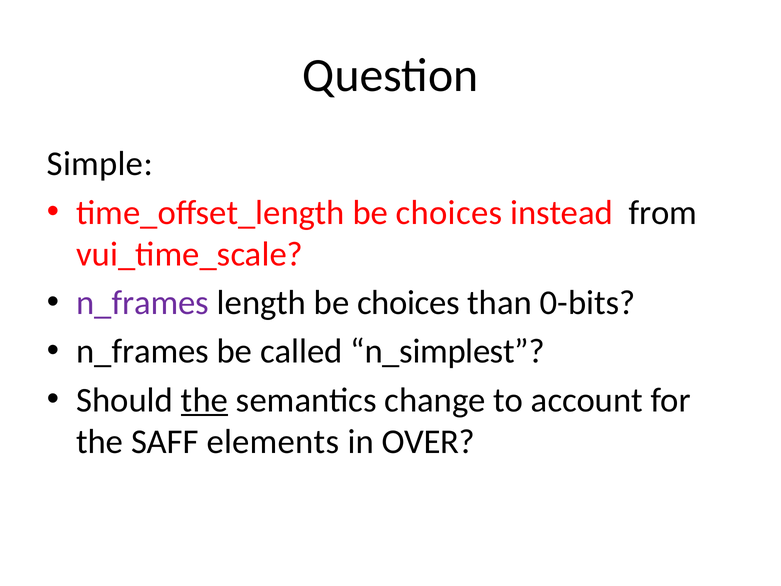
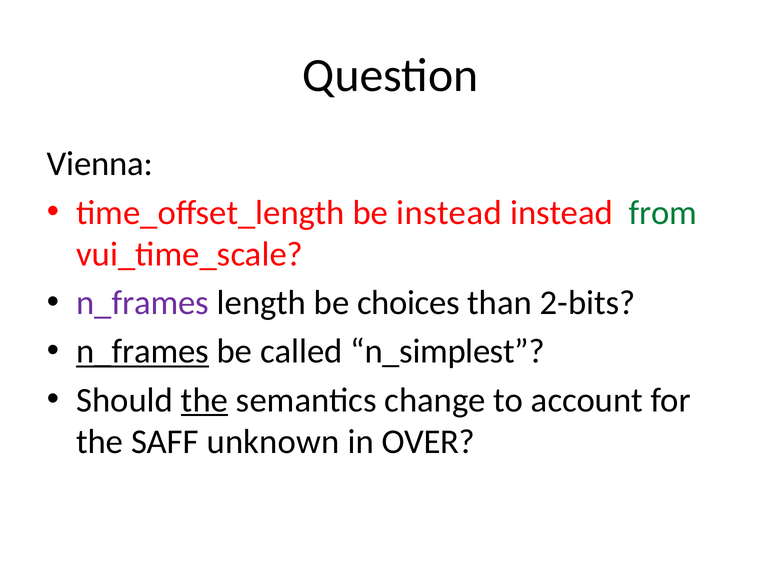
Simple: Simple -> Vienna (100, 164)
time_offset_length be choices: choices -> instead (449, 212)
from colour: black -> green (663, 212)
0-bits: 0-bits -> 2-bits (588, 303)
n_frames underline: none -> present (143, 351)
elements: elements -> unknown (273, 442)
